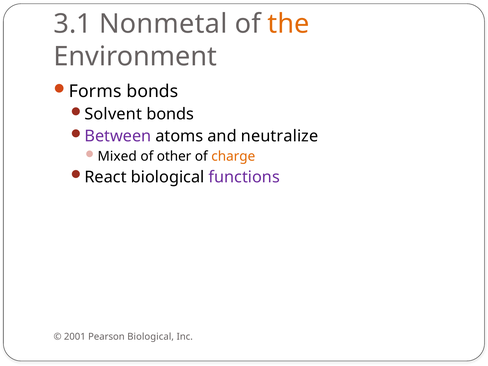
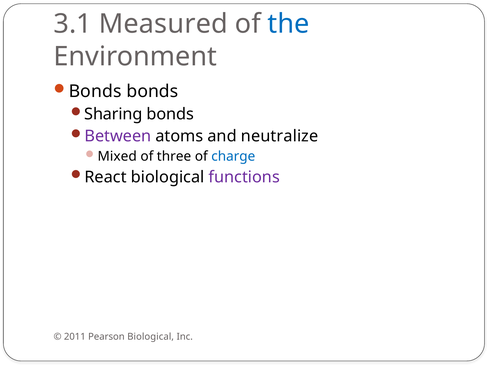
Nonmetal: Nonmetal -> Measured (163, 24)
the colour: orange -> blue (289, 24)
Forms: Forms -> Bonds (95, 91)
Solvent: Solvent -> Sharing (113, 114)
other: other -> three (174, 156)
charge colour: orange -> blue (233, 156)
2001: 2001 -> 2011 (75, 337)
